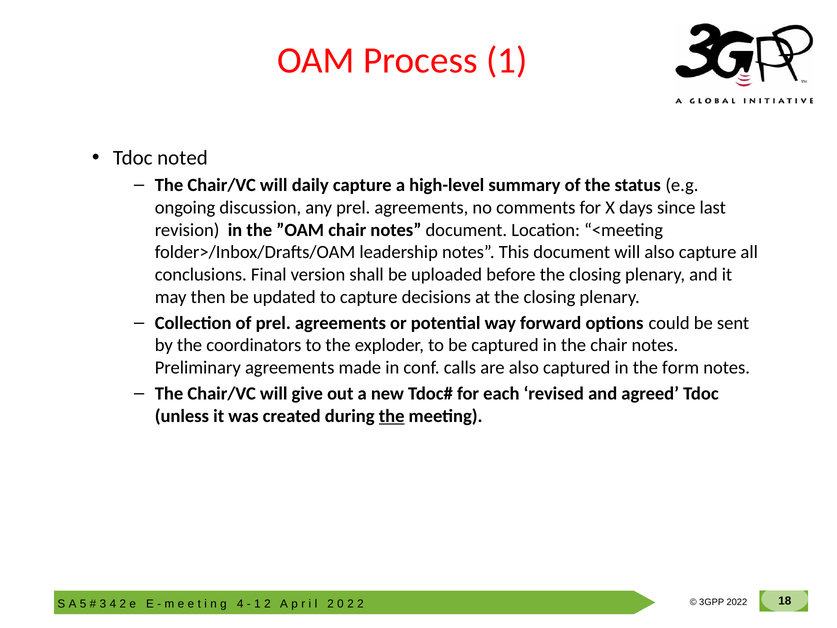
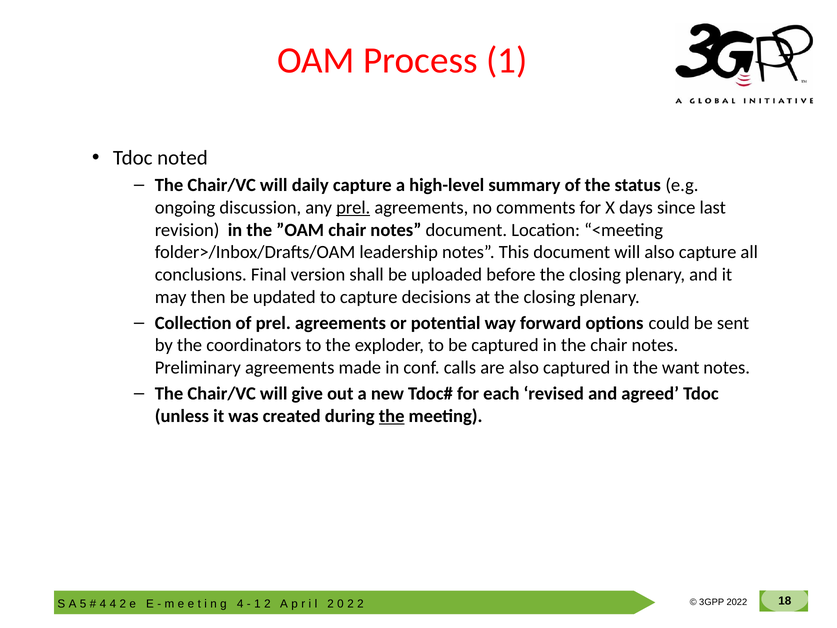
prel underline: none -> present (353, 208)
form: form -> want (681, 367)
3: 3 -> 4 (103, 604)
